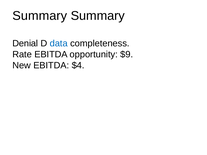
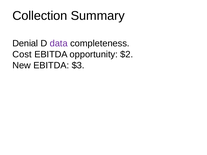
Summary: Summary -> Collection (40, 16)
data colour: blue -> purple (59, 43)
Rate: Rate -> Cost (22, 54)
$9: $9 -> $2 (127, 54)
$4: $4 -> $3 (78, 65)
